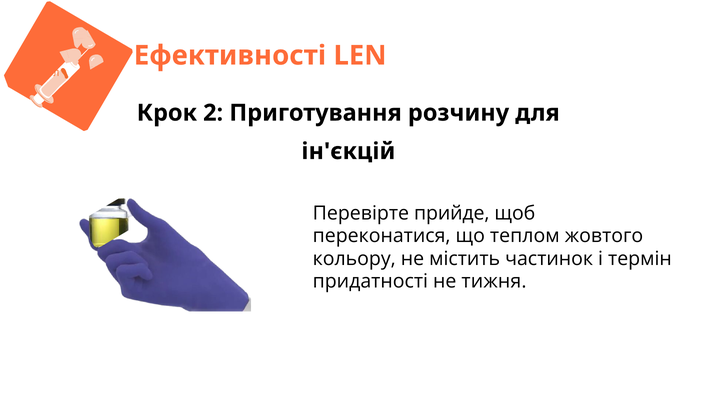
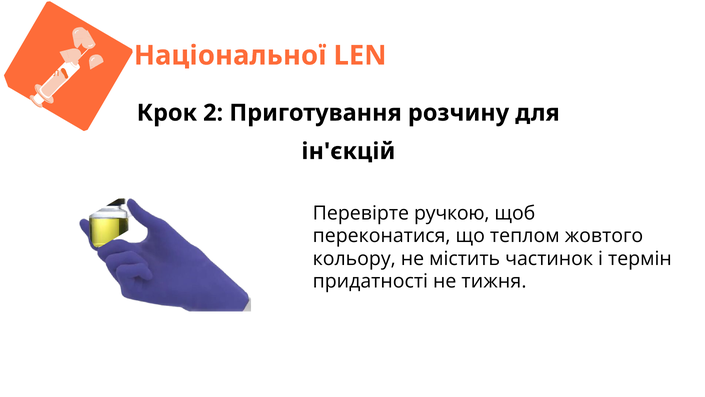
Ефективності: Ефективності -> Національної (230, 55)
прийде: прийде -> ручкою (452, 213)
